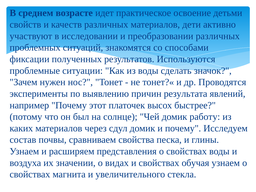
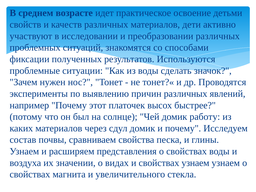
причин результата: результата -> различных (186, 94)
свойствах обучая: обучая -> узнаем (195, 163)
